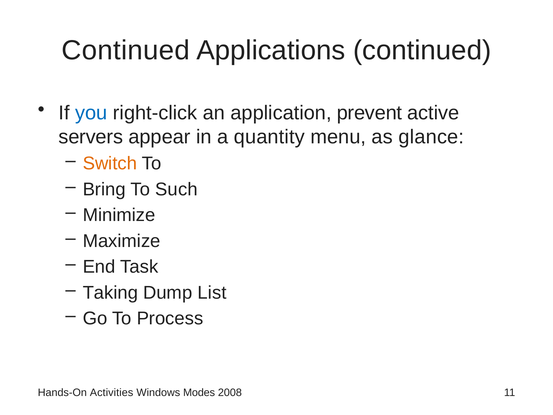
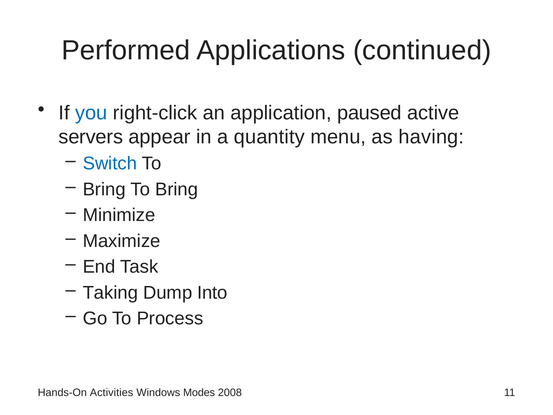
Continued: Continued -> Performed (126, 50)
prevent: prevent -> paused (369, 113)
glance: glance -> having (431, 137)
Switch colour: orange -> blue (110, 163)
To Such: Such -> Bring (177, 189)
List: List -> Into (212, 292)
